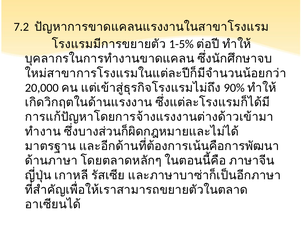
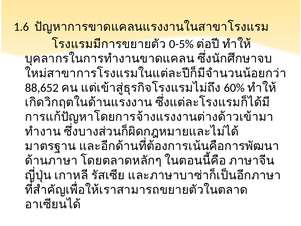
7.2: 7.2 -> 1.6 (21, 27)
1-5%: 1-5% -> 0-5% (181, 44)
20,000: 20,000 -> 88,652 (42, 88)
90%: 90% -> 60% (234, 88)
